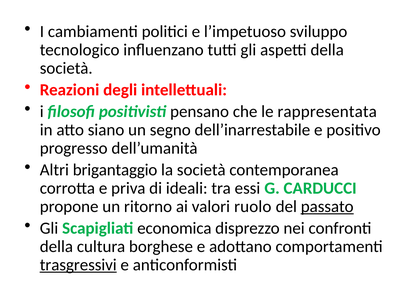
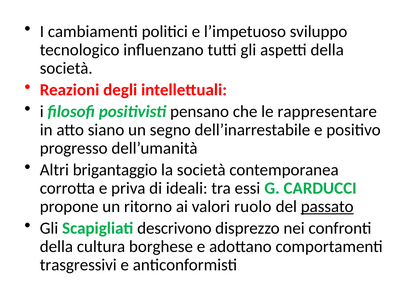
rappresentata: rappresentata -> rappresentare (327, 111)
economica: economica -> descrivono (174, 228)
trasgressivi underline: present -> none (78, 265)
